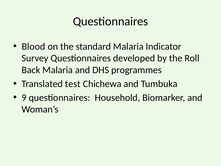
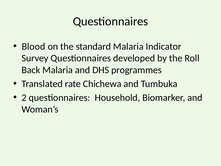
test: test -> rate (73, 84)
9: 9 -> 2 (24, 97)
